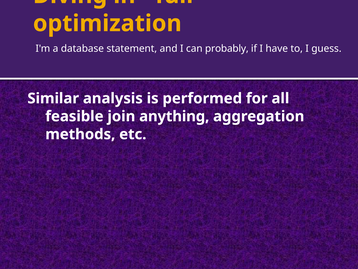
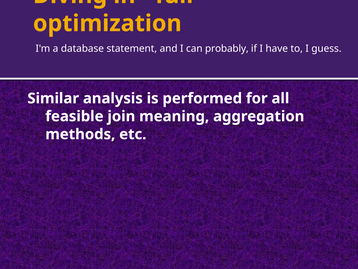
anything: anything -> meaning (174, 116)
